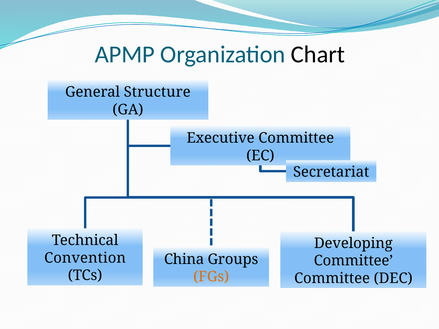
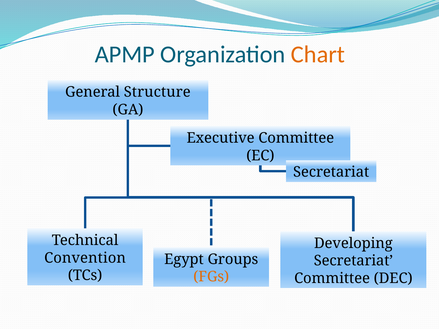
Chart colour: black -> orange (318, 55)
China: China -> Egypt (184, 259)
Committee: Committee -> Secretariat (353, 261)
